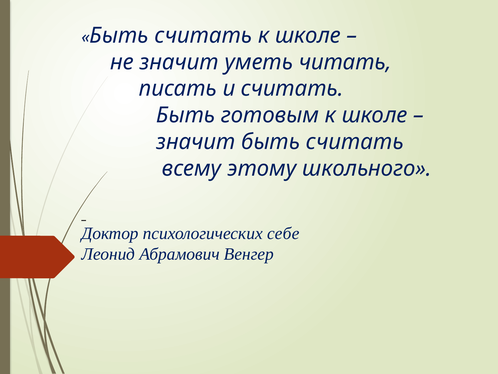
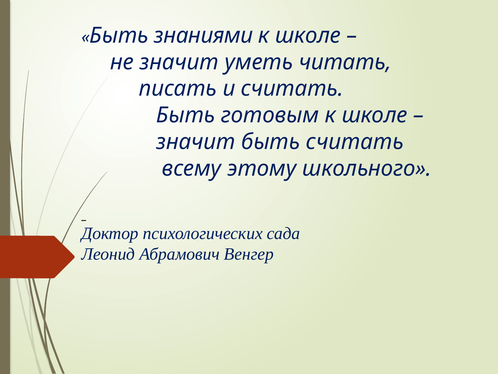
считать: считать -> знаниями (204, 35)
себе: себе -> сада (283, 233)
